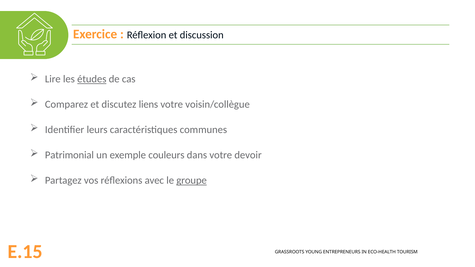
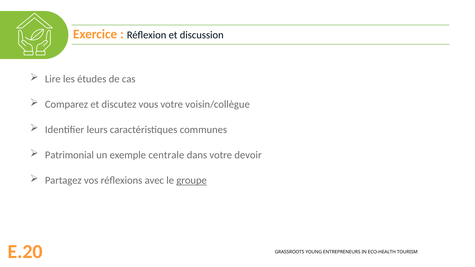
études underline: present -> none (92, 79)
liens: liens -> vous (148, 104)
couleurs: couleurs -> centrale (166, 155)
E.15: E.15 -> E.20 (25, 252)
